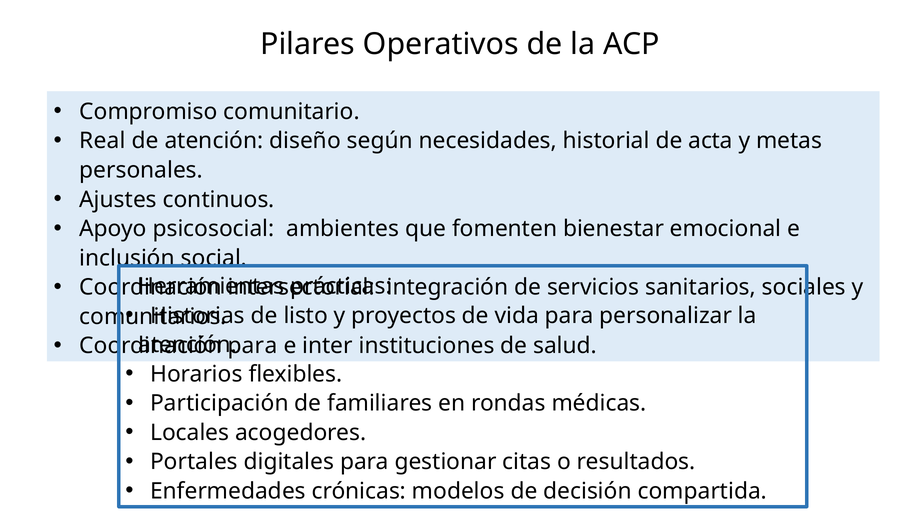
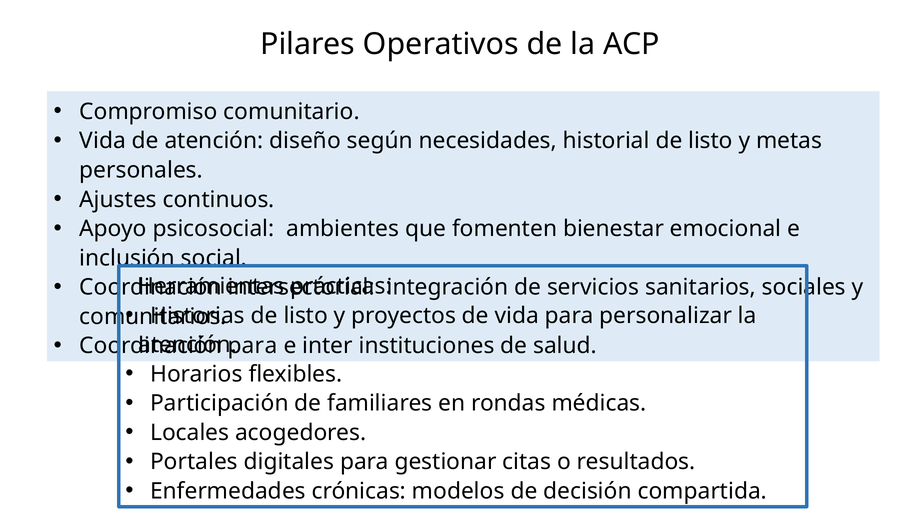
Real: Real -> Vida (103, 141)
historial de acta: acta -> listo (711, 141)
